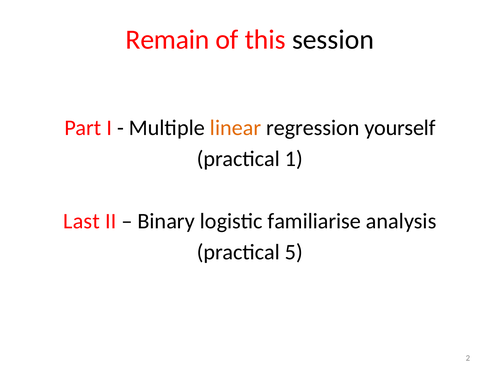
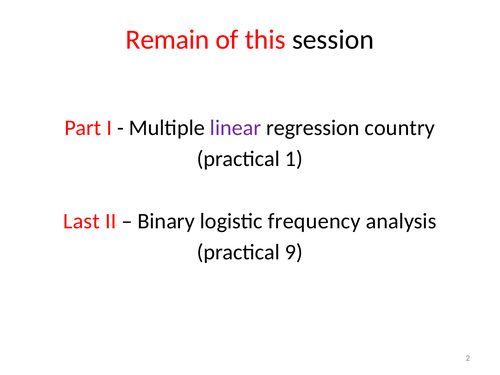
linear colour: orange -> purple (236, 128)
yourself: yourself -> country (400, 128)
familiarise: familiarise -> frequency (314, 221)
5: 5 -> 9 (294, 252)
